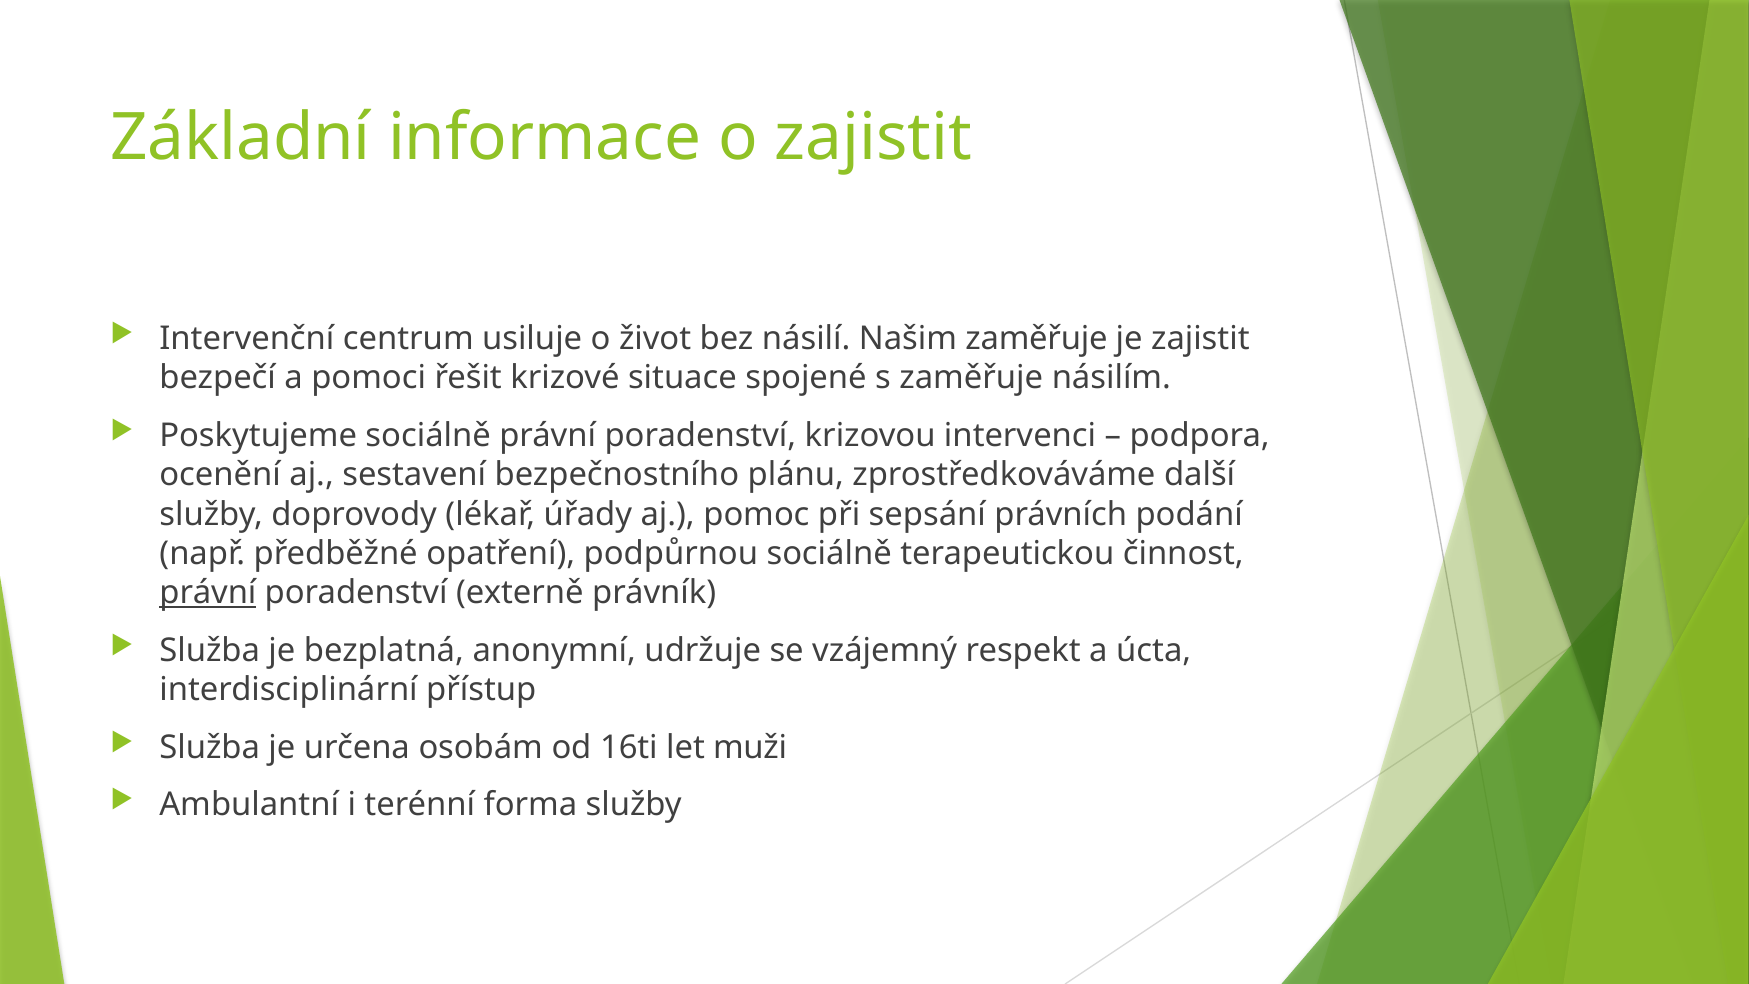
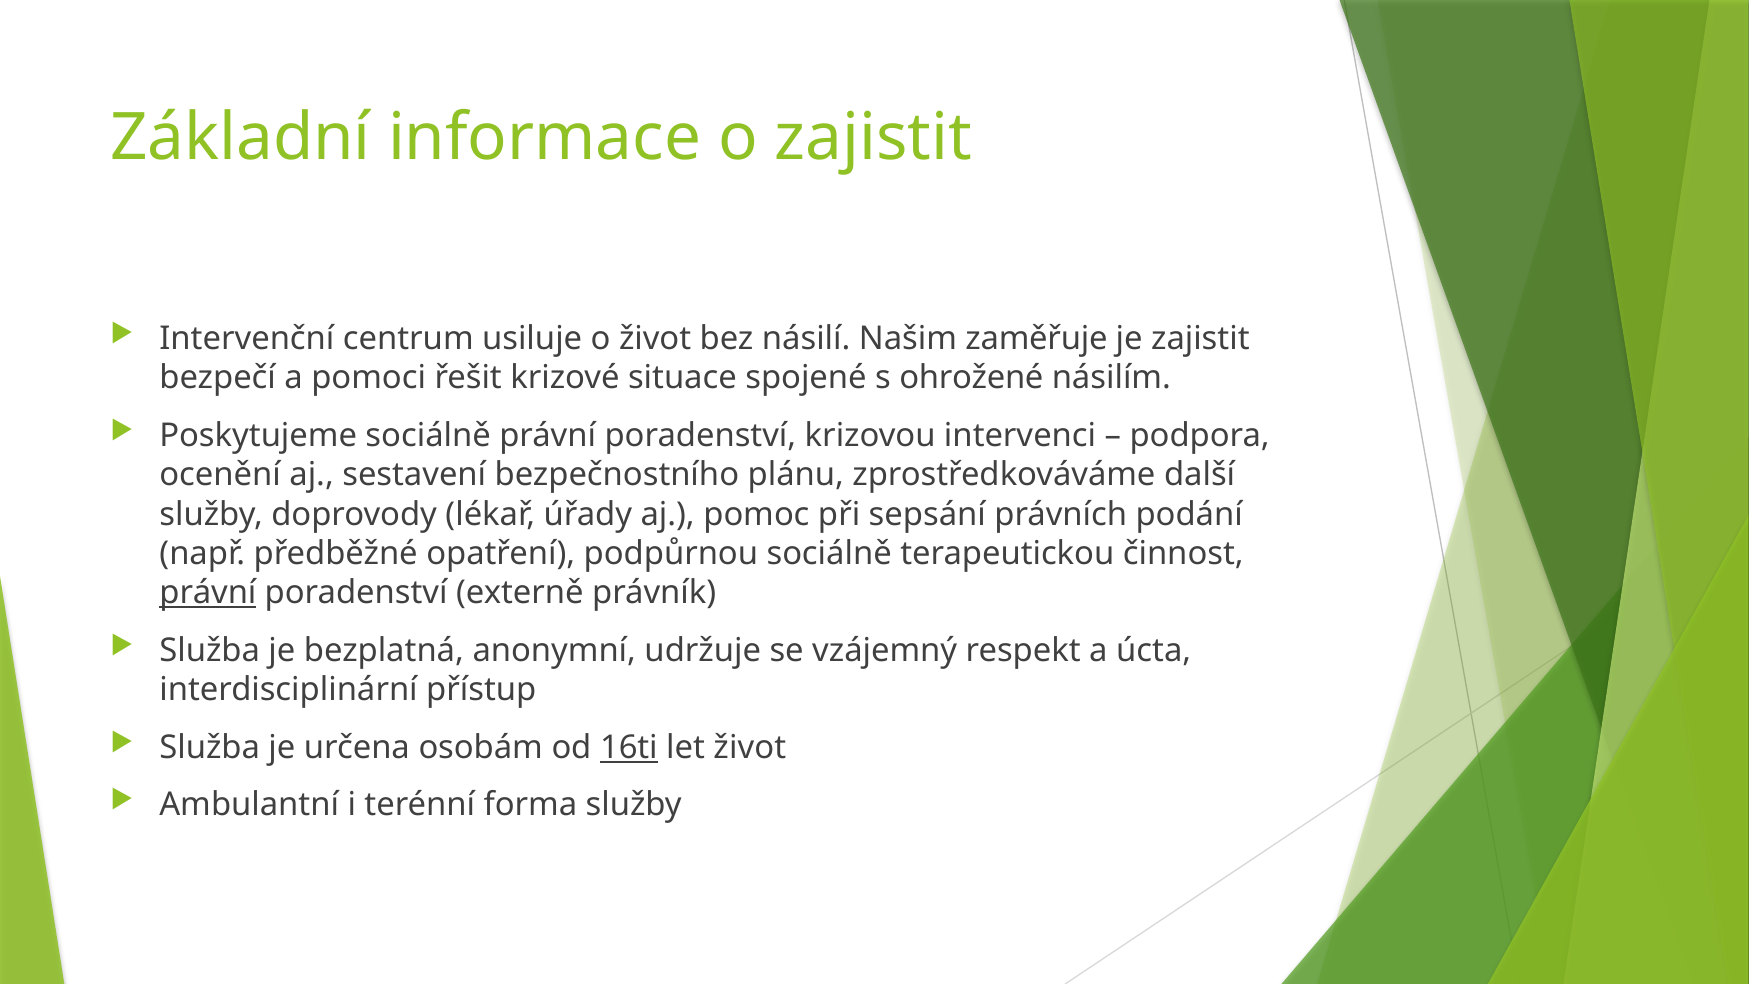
s zaměřuje: zaměřuje -> ohrožené (971, 378)
16ti underline: none -> present (629, 747)
let muži: muži -> život (750, 747)
